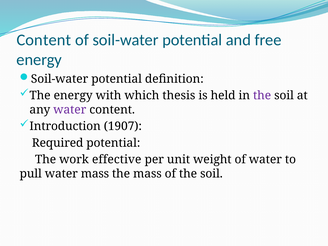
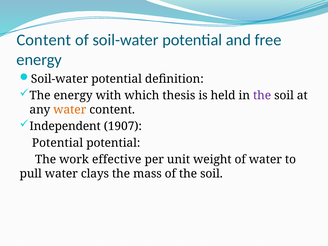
water colour: purple -> orange (70, 110)
Introduction: Introduction -> Independent (65, 126)
Required: Required -> Potential (58, 143)
water mass: mass -> clays (95, 174)
